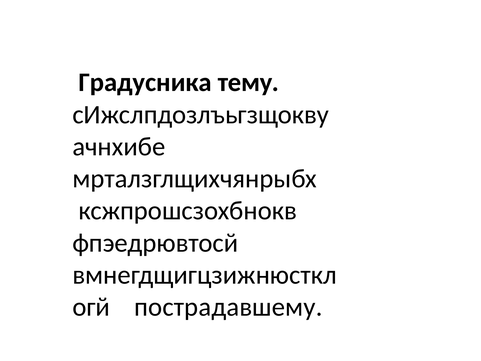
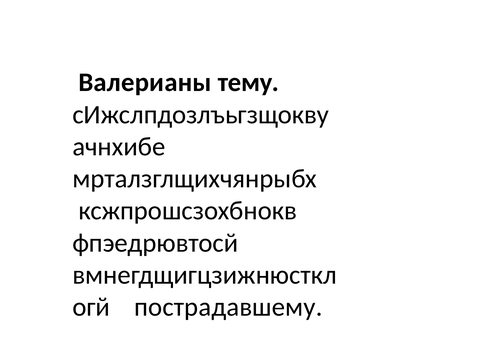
Градусника: Градусника -> Валерианы (145, 82)
